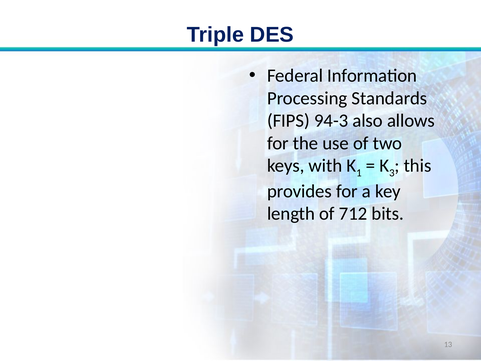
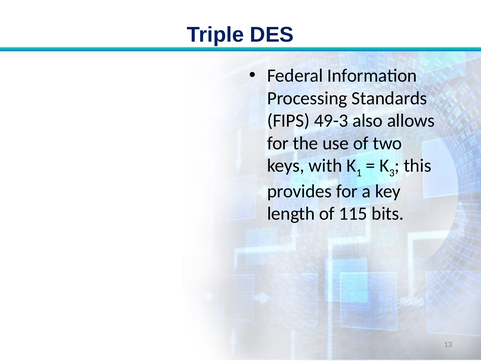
94-3: 94-3 -> 49-3 (331, 121)
712: 712 -> 115 (353, 214)
